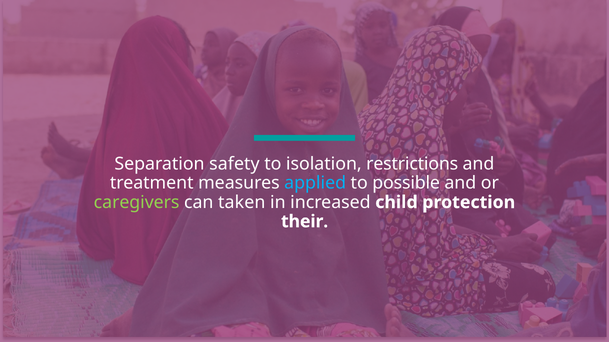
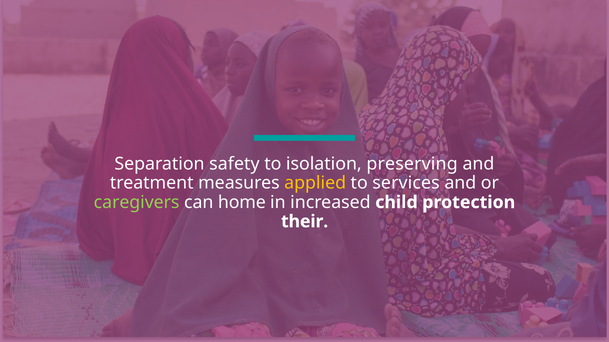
restrictions: restrictions -> preserving (412, 164)
applied colour: light blue -> yellow (315, 183)
possible: possible -> services (406, 183)
taken: taken -> home (242, 203)
